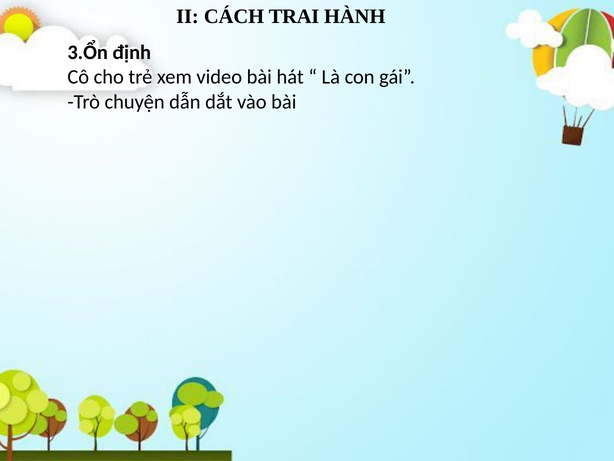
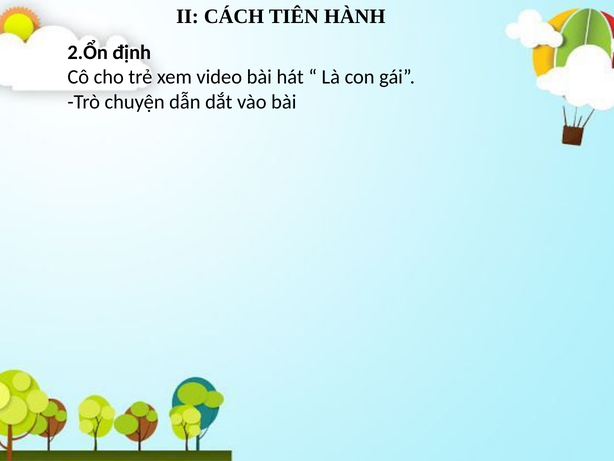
TRAI: TRAI -> TIÊN (294, 17)
3.Ổn: 3.Ổn -> 2.Ổn (88, 53)
